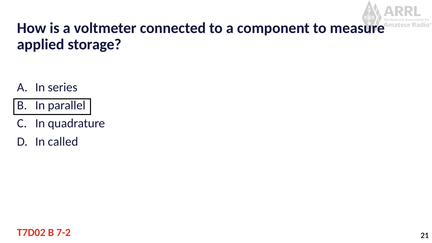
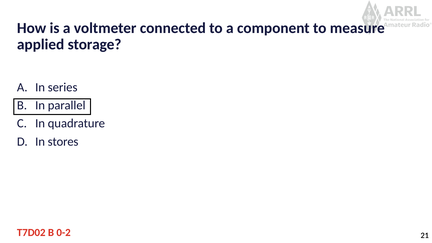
called: called -> stores (63, 142)
7-2: 7-2 -> 0-2 (64, 233)
